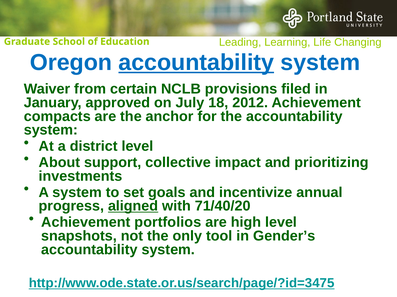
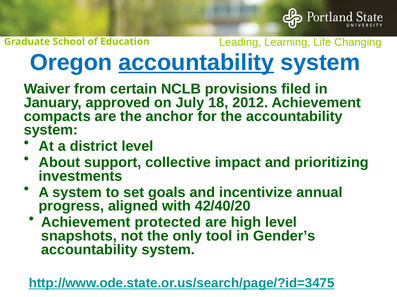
aligned underline: present -> none (133, 207)
71/40/20: 71/40/20 -> 42/40/20 (223, 207)
portfolios: portfolios -> protected (168, 223)
